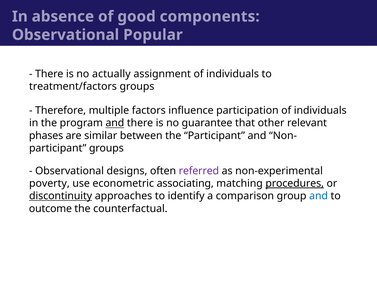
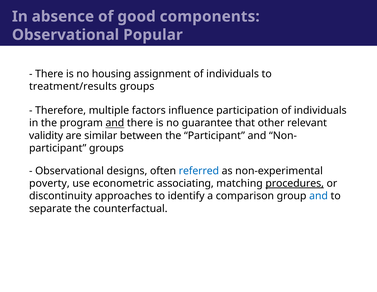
actually: actually -> housing (111, 74)
treatment/factors: treatment/factors -> treatment/results (73, 86)
phases: phases -> validity (46, 135)
referred colour: purple -> blue (199, 170)
discontinuity underline: present -> none (61, 196)
outcome: outcome -> separate (50, 208)
